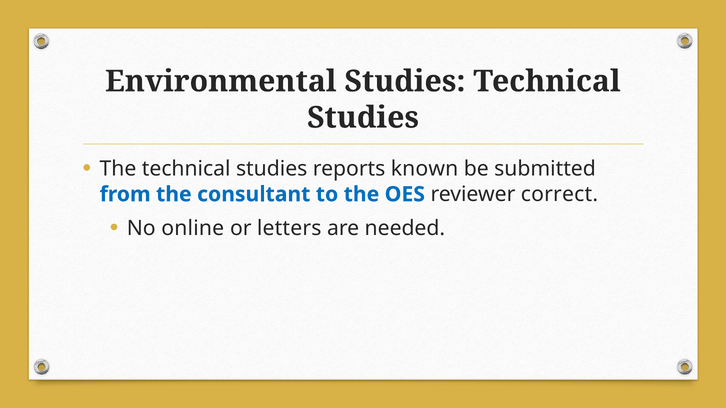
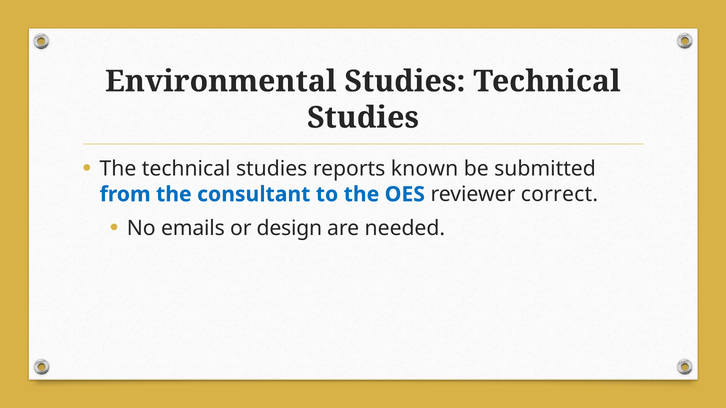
online: online -> emails (193, 229)
letters: letters -> design (289, 229)
